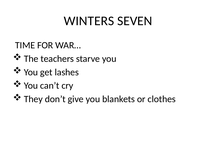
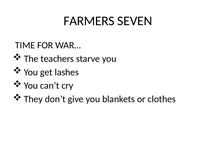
WINTERS: WINTERS -> FARMERS (89, 21)
